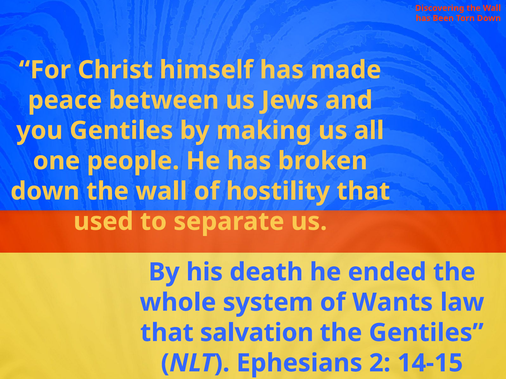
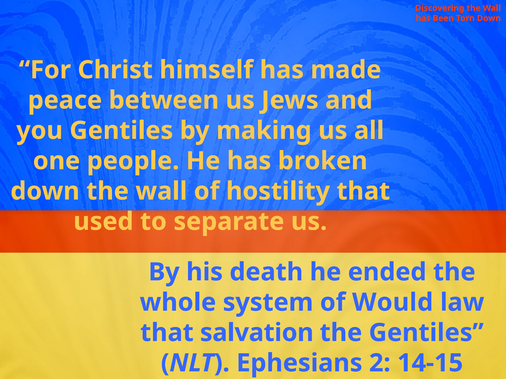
Wants: Wants -> Would (393, 303)
